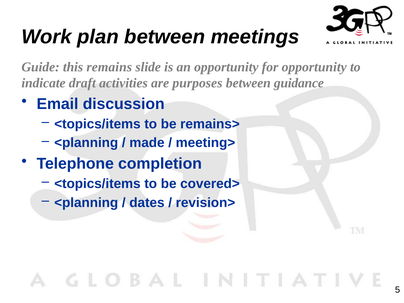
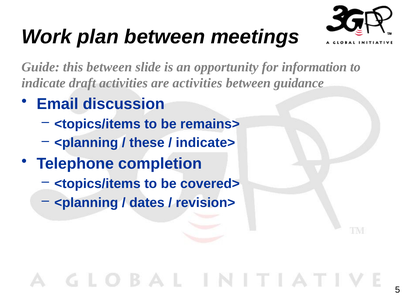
this remains: remains -> between (109, 67)
for opportunity: opportunity -> information (314, 67)
are purposes: purposes -> activities (197, 83)
made: made -> these (147, 143)
meeting>: meeting> -> indicate> (205, 143)
